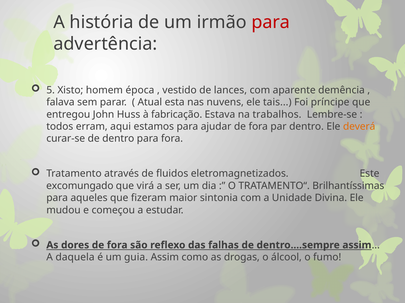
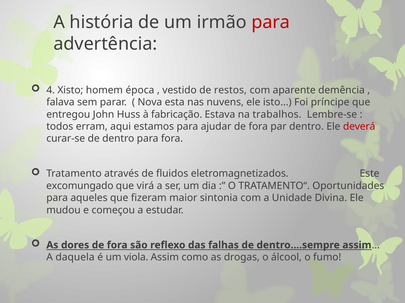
5: 5 -> 4 (51, 90)
lances: lances -> restos (230, 90)
Atual: Atual -> Nova (150, 103)
tais: tais -> isto (277, 103)
deverá colour: orange -> red (359, 127)
Brilhantíssimas: Brilhantíssimas -> Oportunidades (348, 186)
guia: guia -> viola (136, 258)
